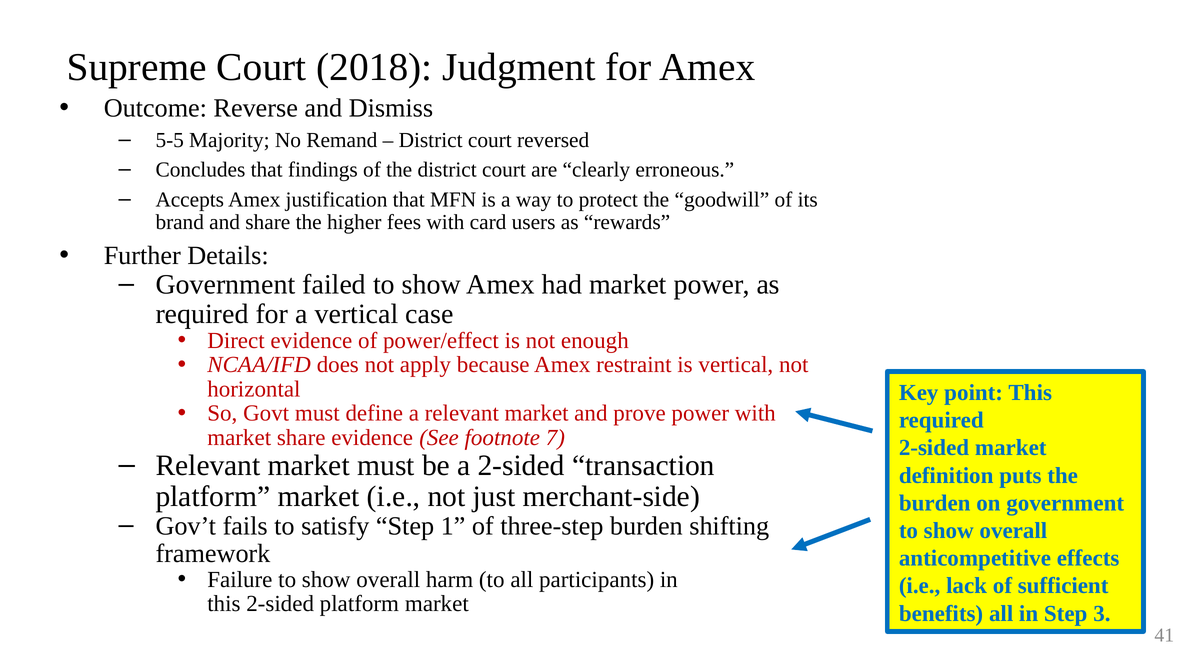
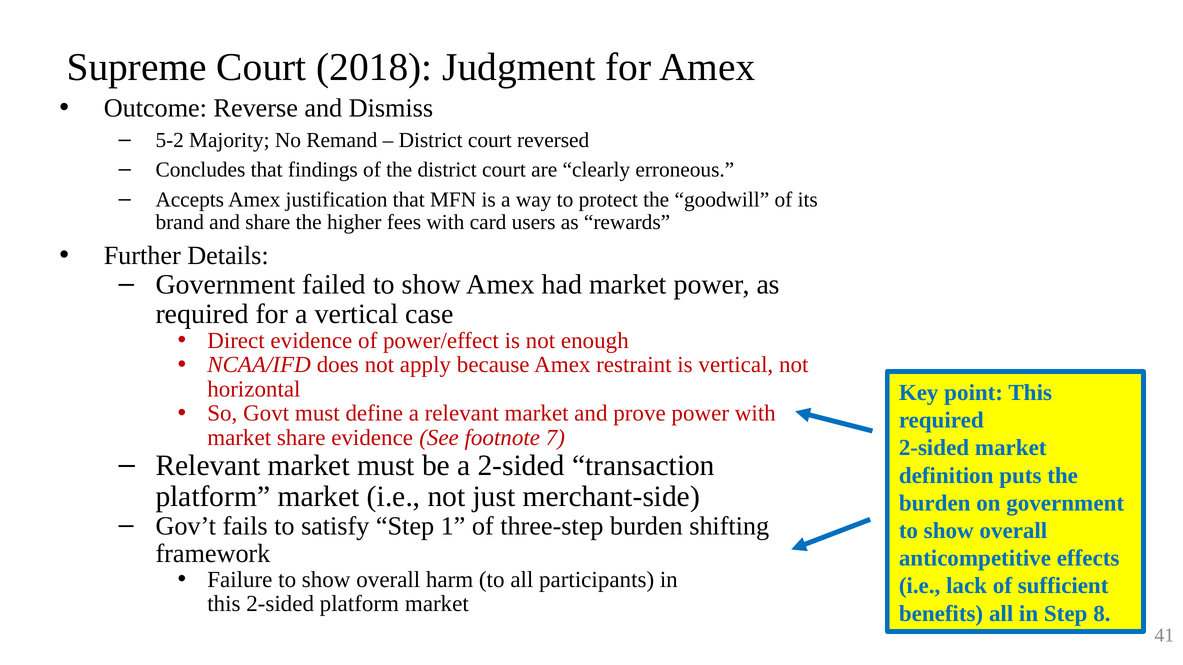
5-5: 5-5 -> 5-2 (170, 140)
3: 3 -> 8 (1102, 614)
